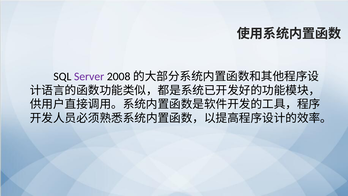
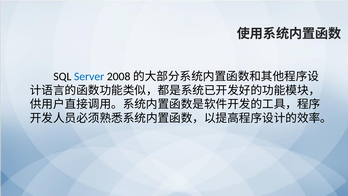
Server colour: purple -> blue (89, 76)
